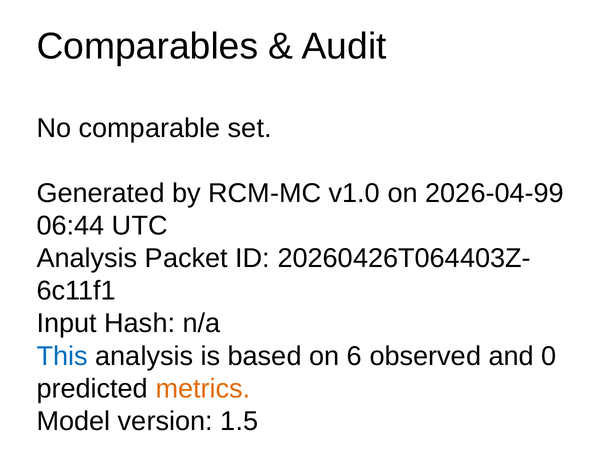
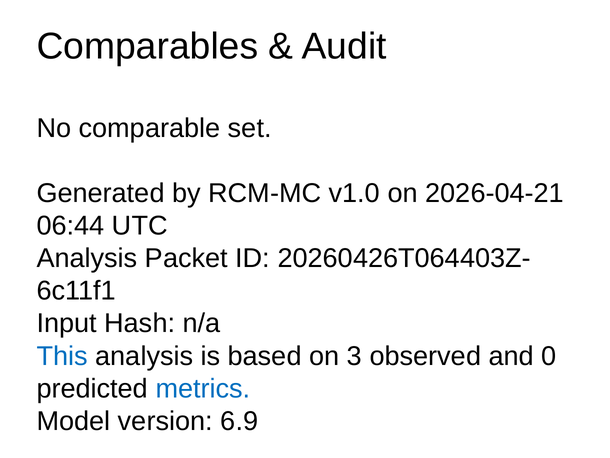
2026-04-99: 2026-04-99 -> 2026-04-21 (495, 193)
6: 6 -> 3 (355, 356)
metrics colour: orange -> blue (203, 388)
1.5: 1.5 -> 6.9 (239, 421)
